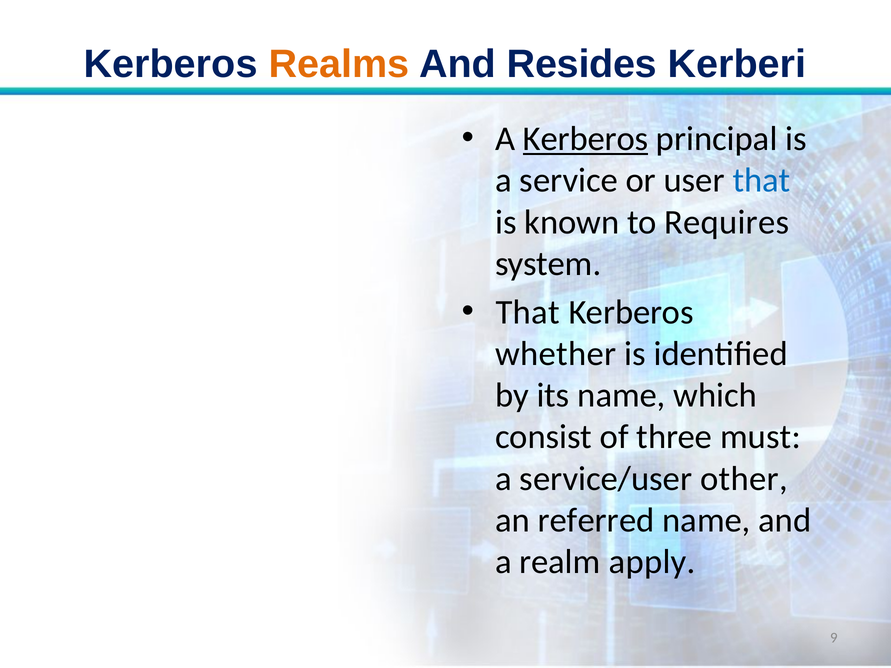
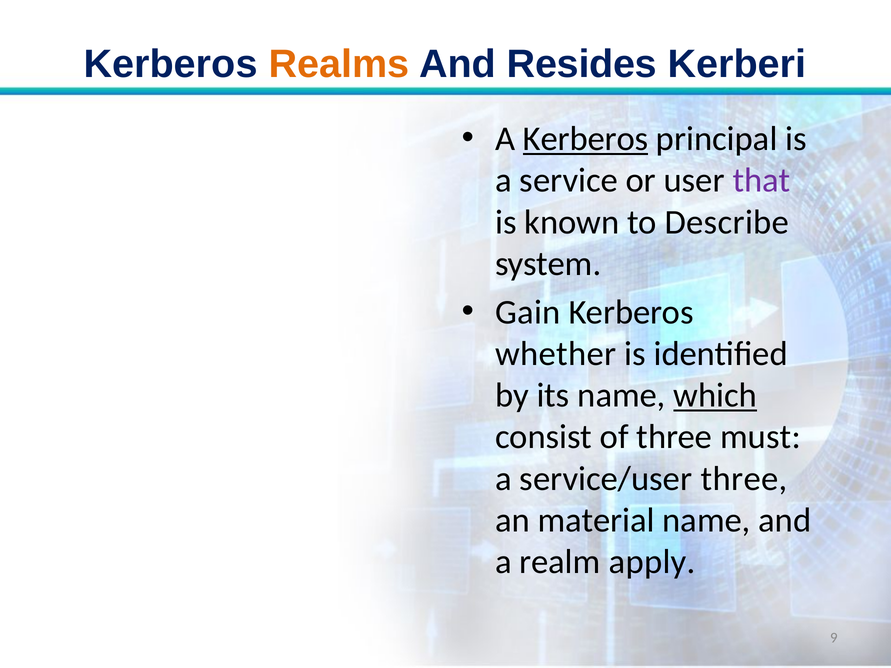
that colour: blue -> purple (761, 181)
Requires: Requires -> Describe (727, 222)
That: That -> Gain (528, 312)
which underline: none -> present (715, 396)
service/user other: other -> three (744, 479)
referred: referred -> material (596, 520)
